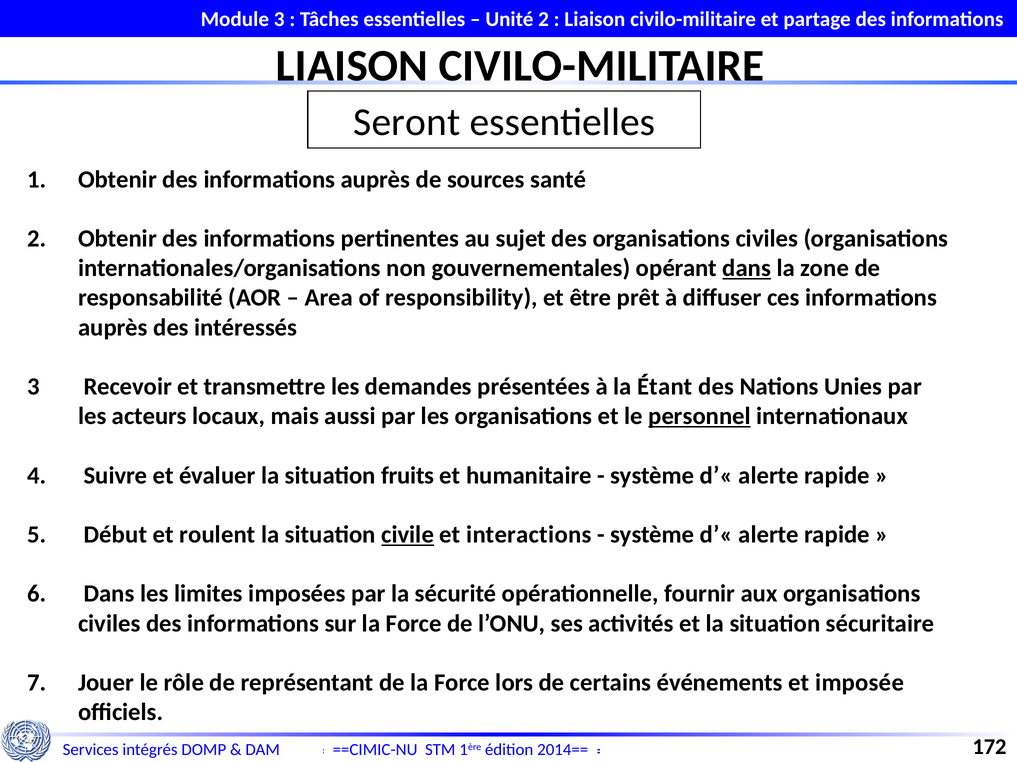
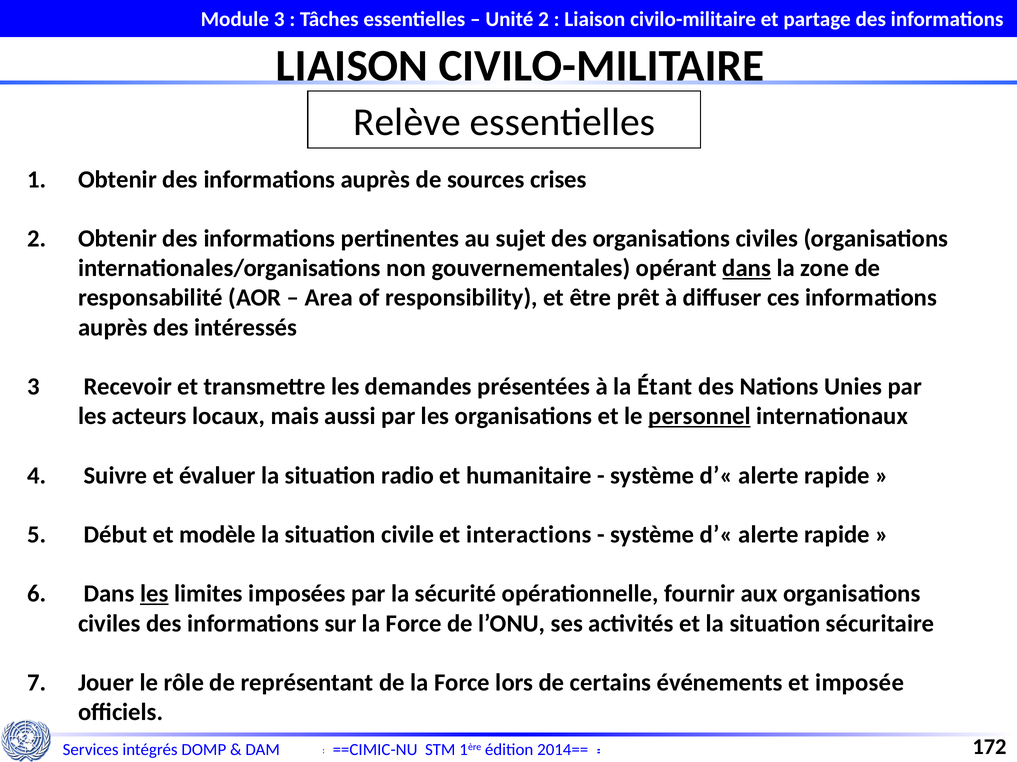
Seront: Seront -> Relève (407, 122)
santé: santé -> crises (558, 180)
fruits: fruits -> radio (408, 476)
roulent: roulent -> modèle (218, 535)
civile underline: present -> none (408, 535)
les underline: none -> present (154, 594)
